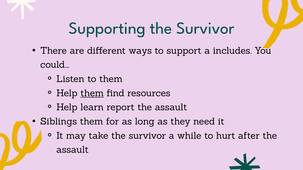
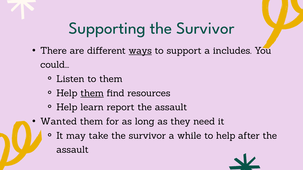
ways underline: none -> present (140, 51)
Siblings: Siblings -> Wanted (59, 122)
to hurt: hurt -> help (226, 136)
